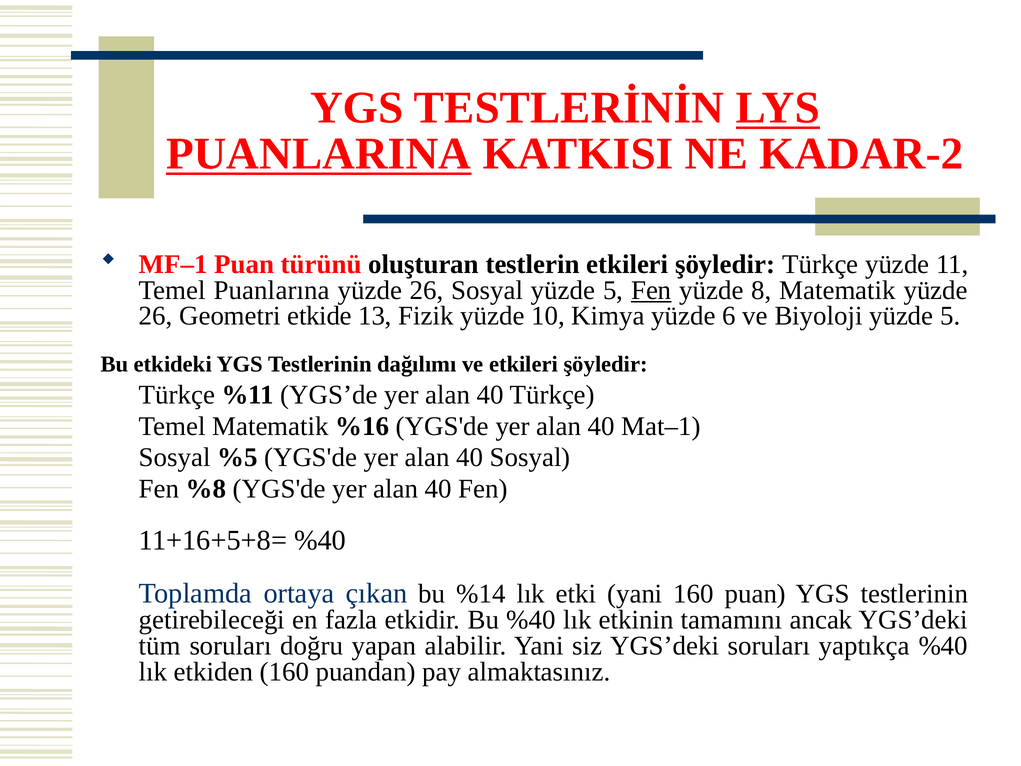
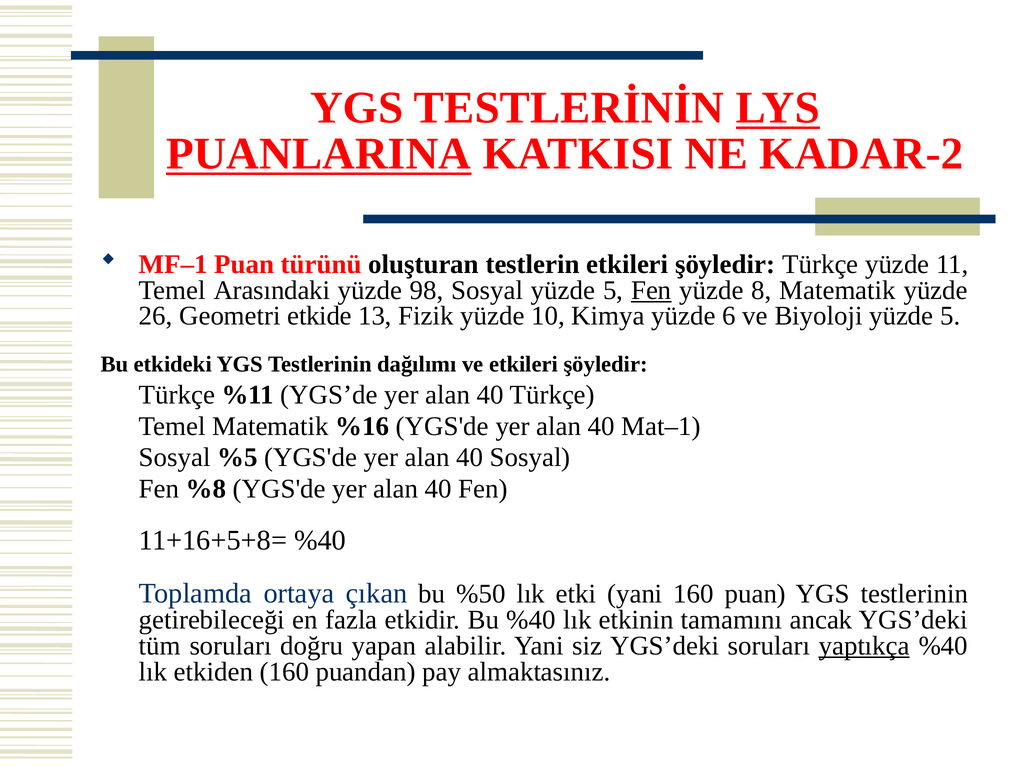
Puanlarına: Puanlarına -> Arasındaki (272, 290)
26: 26 -> 98 (427, 290)
%14: %14 -> %50 (481, 594)
yaptıkça underline: none -> present (864, 646)
